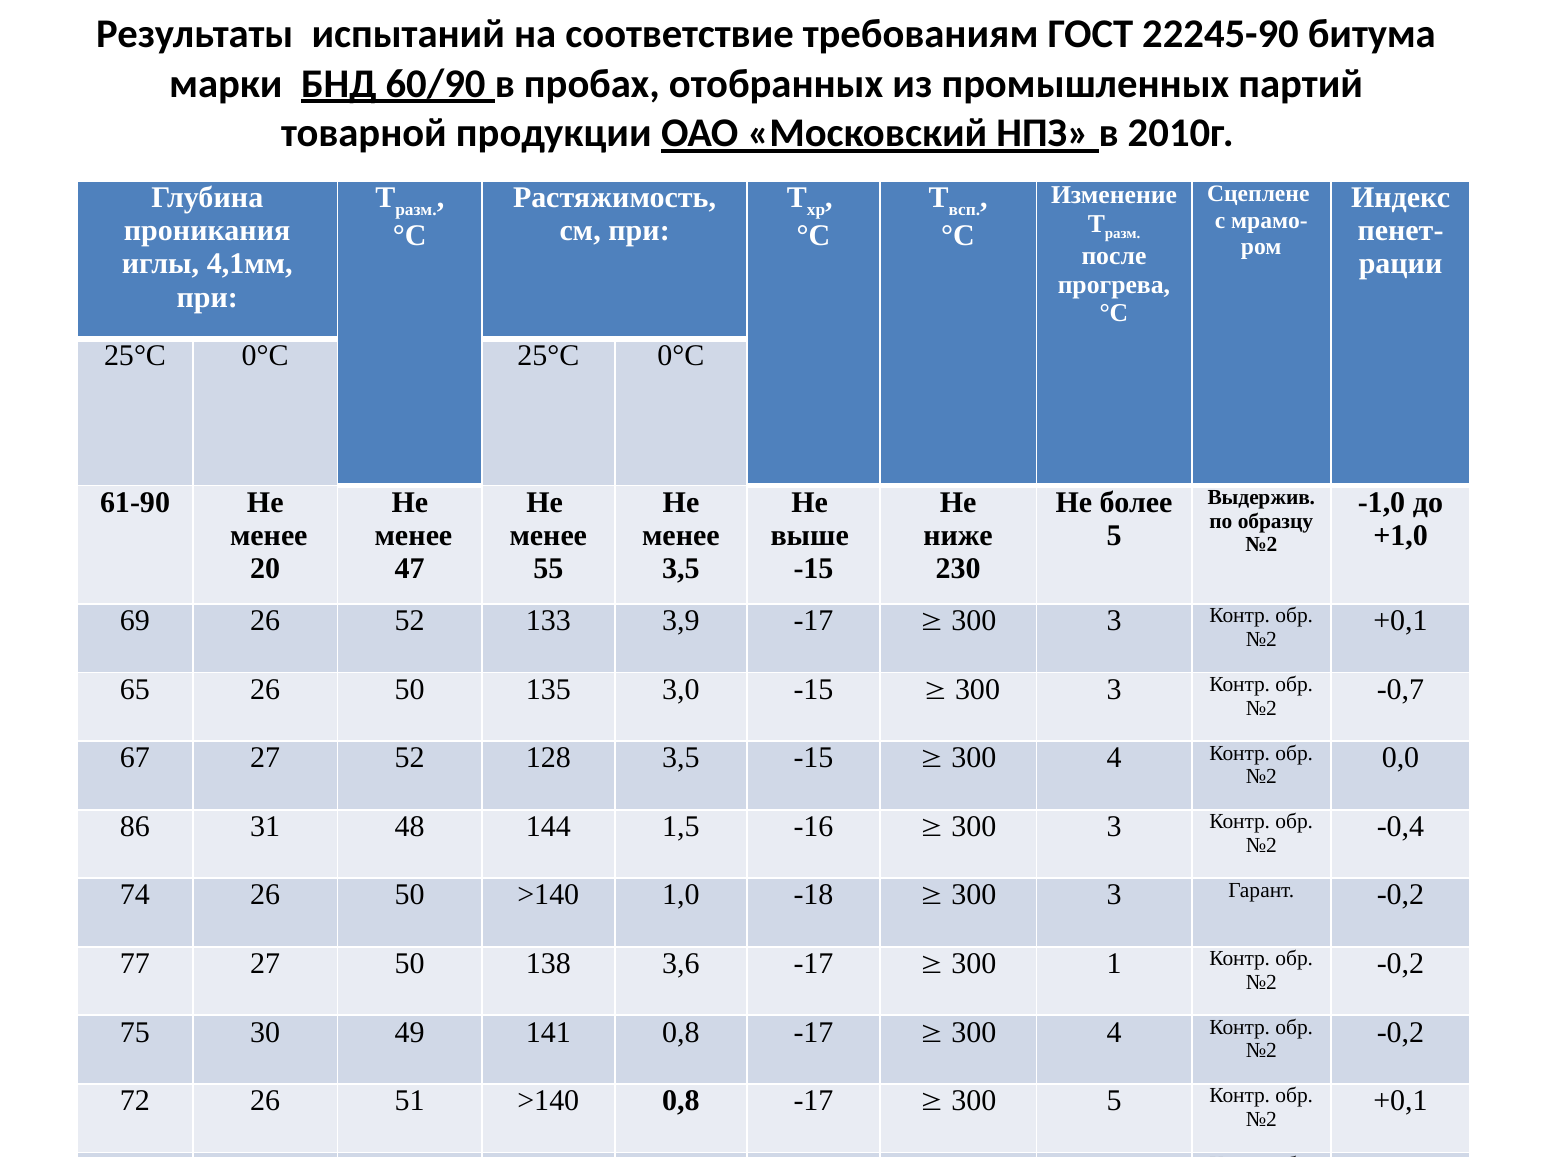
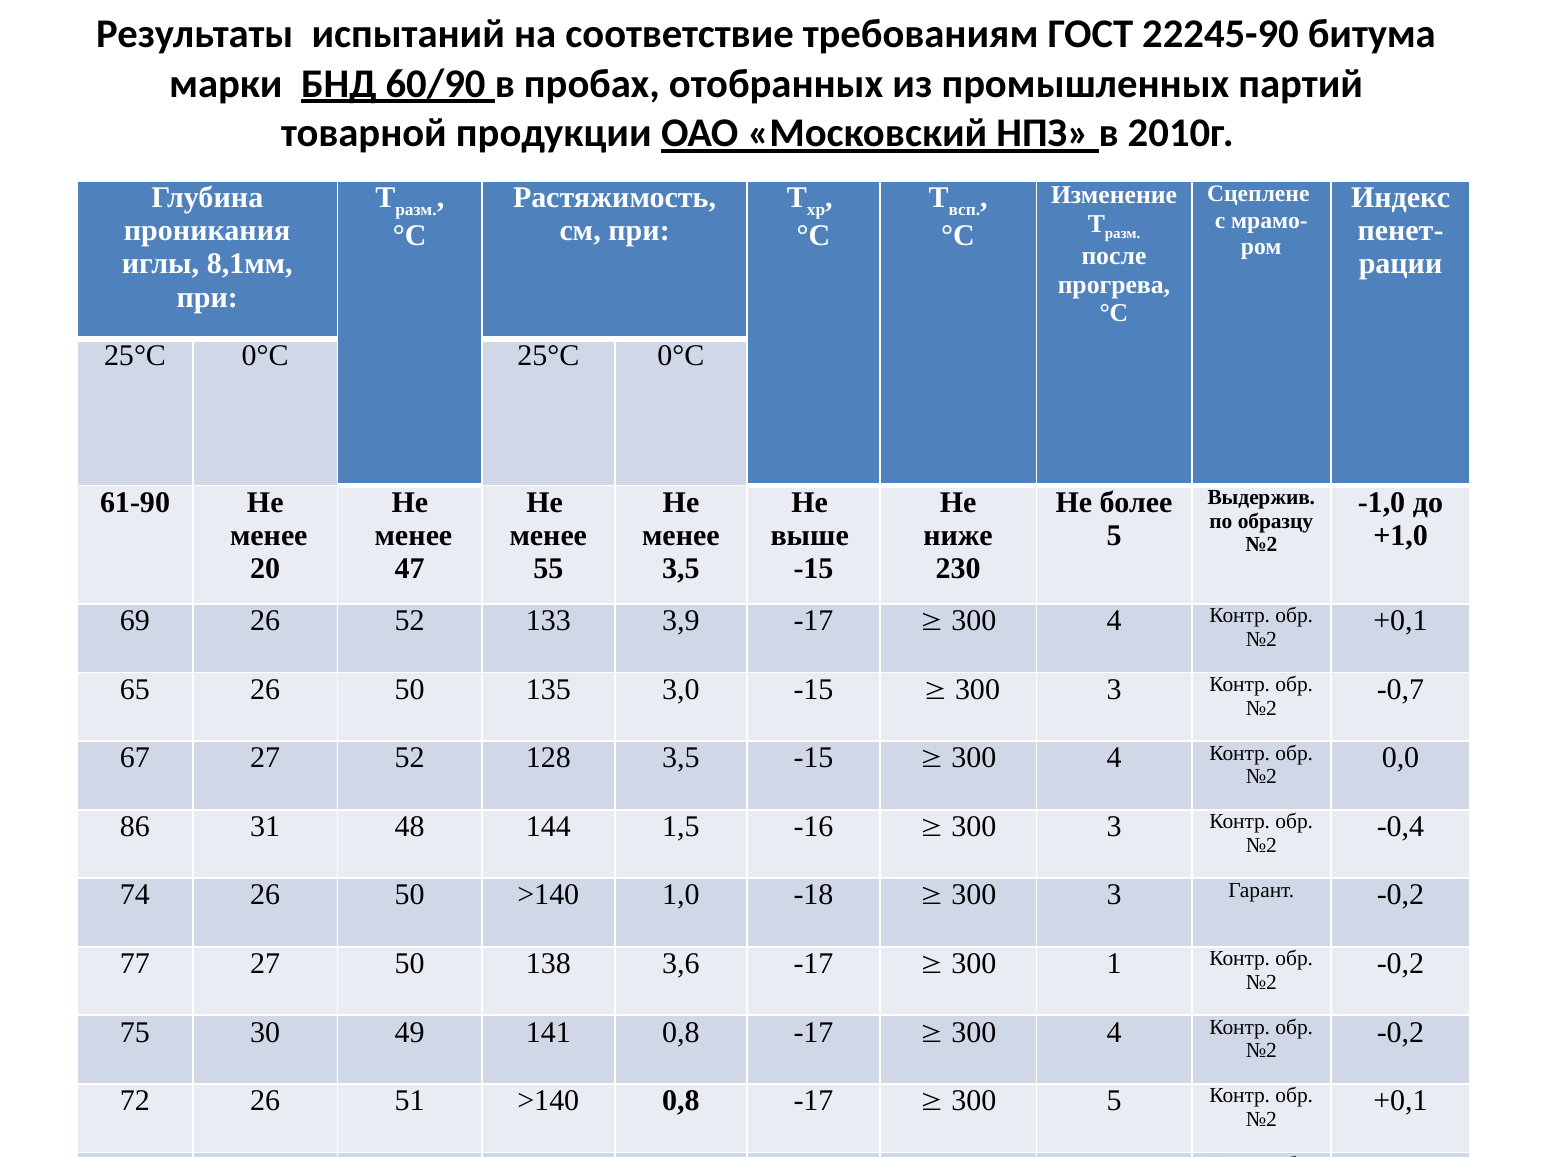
4,1мм: 4,1мм -> 8,1мм (250, 264)
3: 3 -> 4 (1114, 621)
